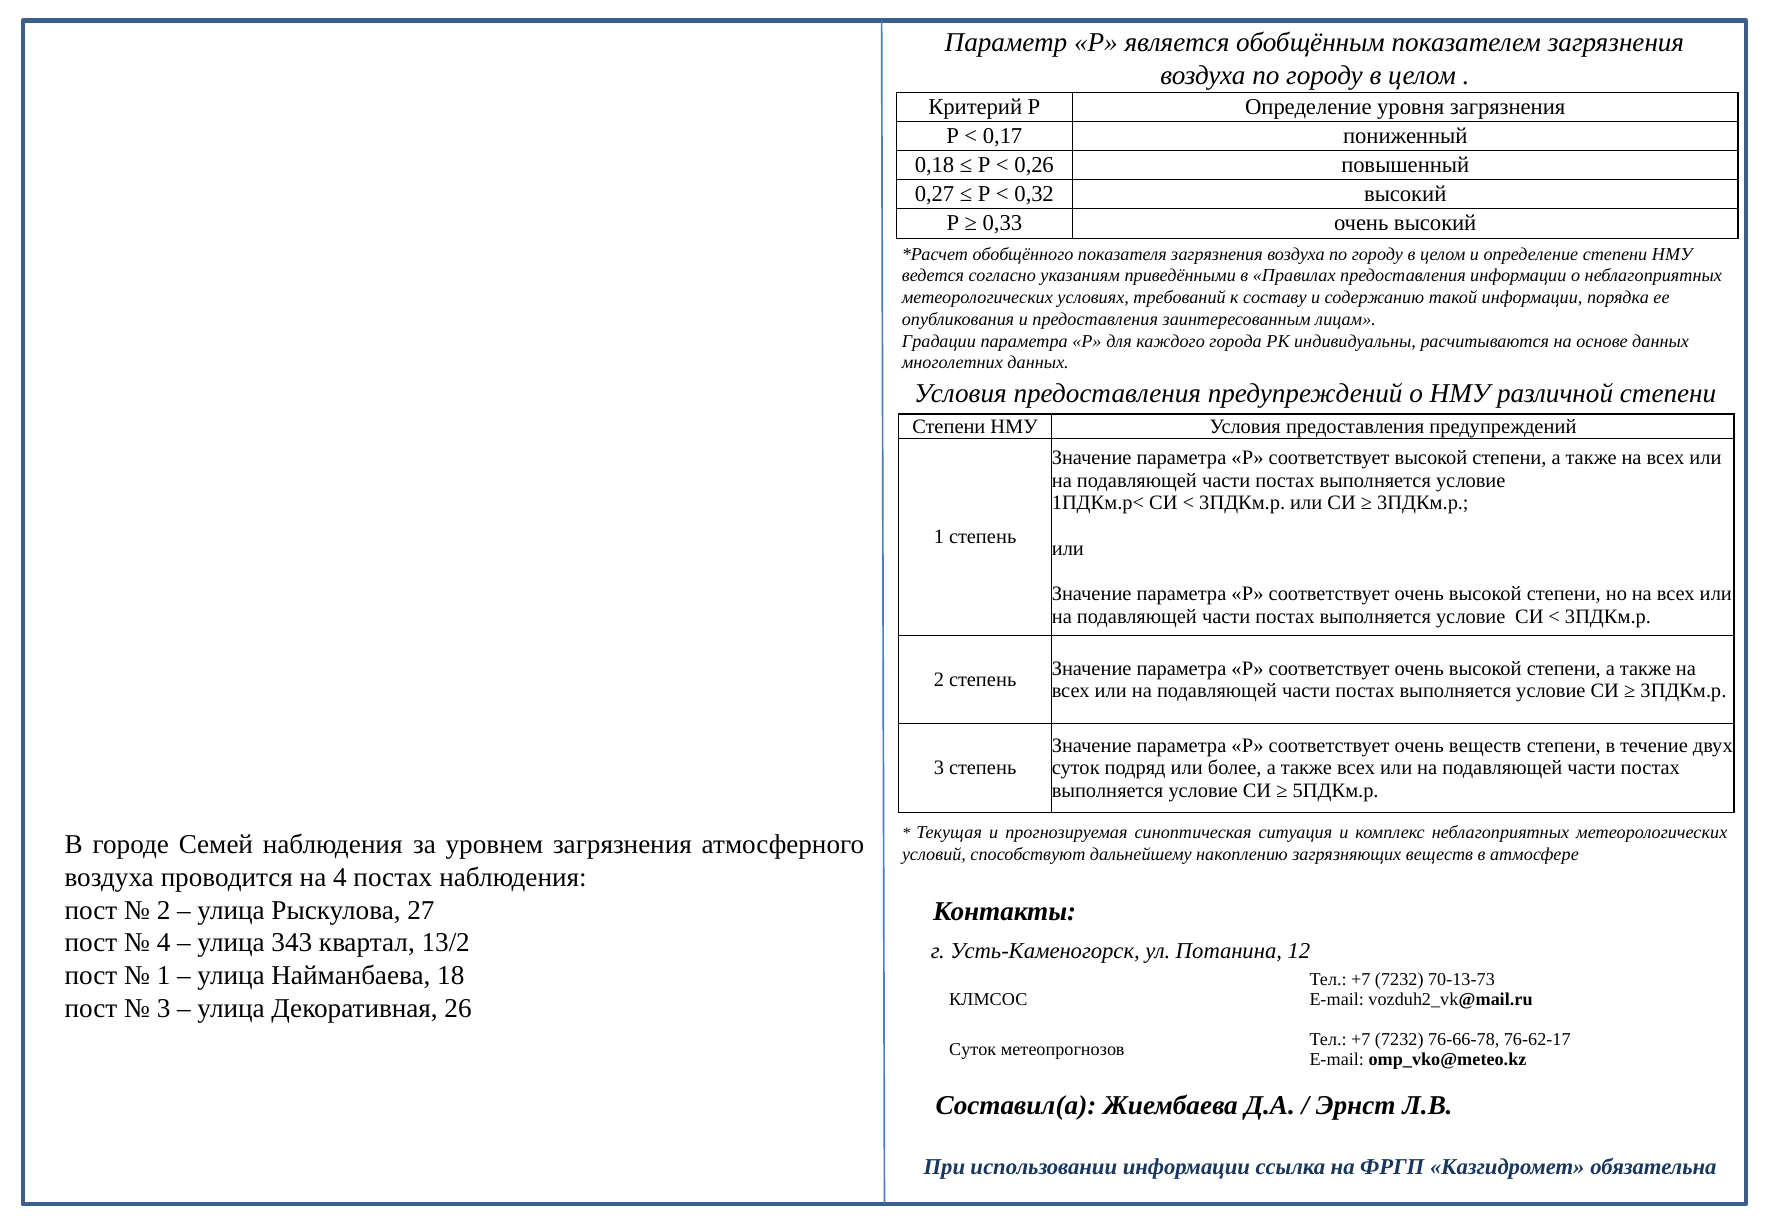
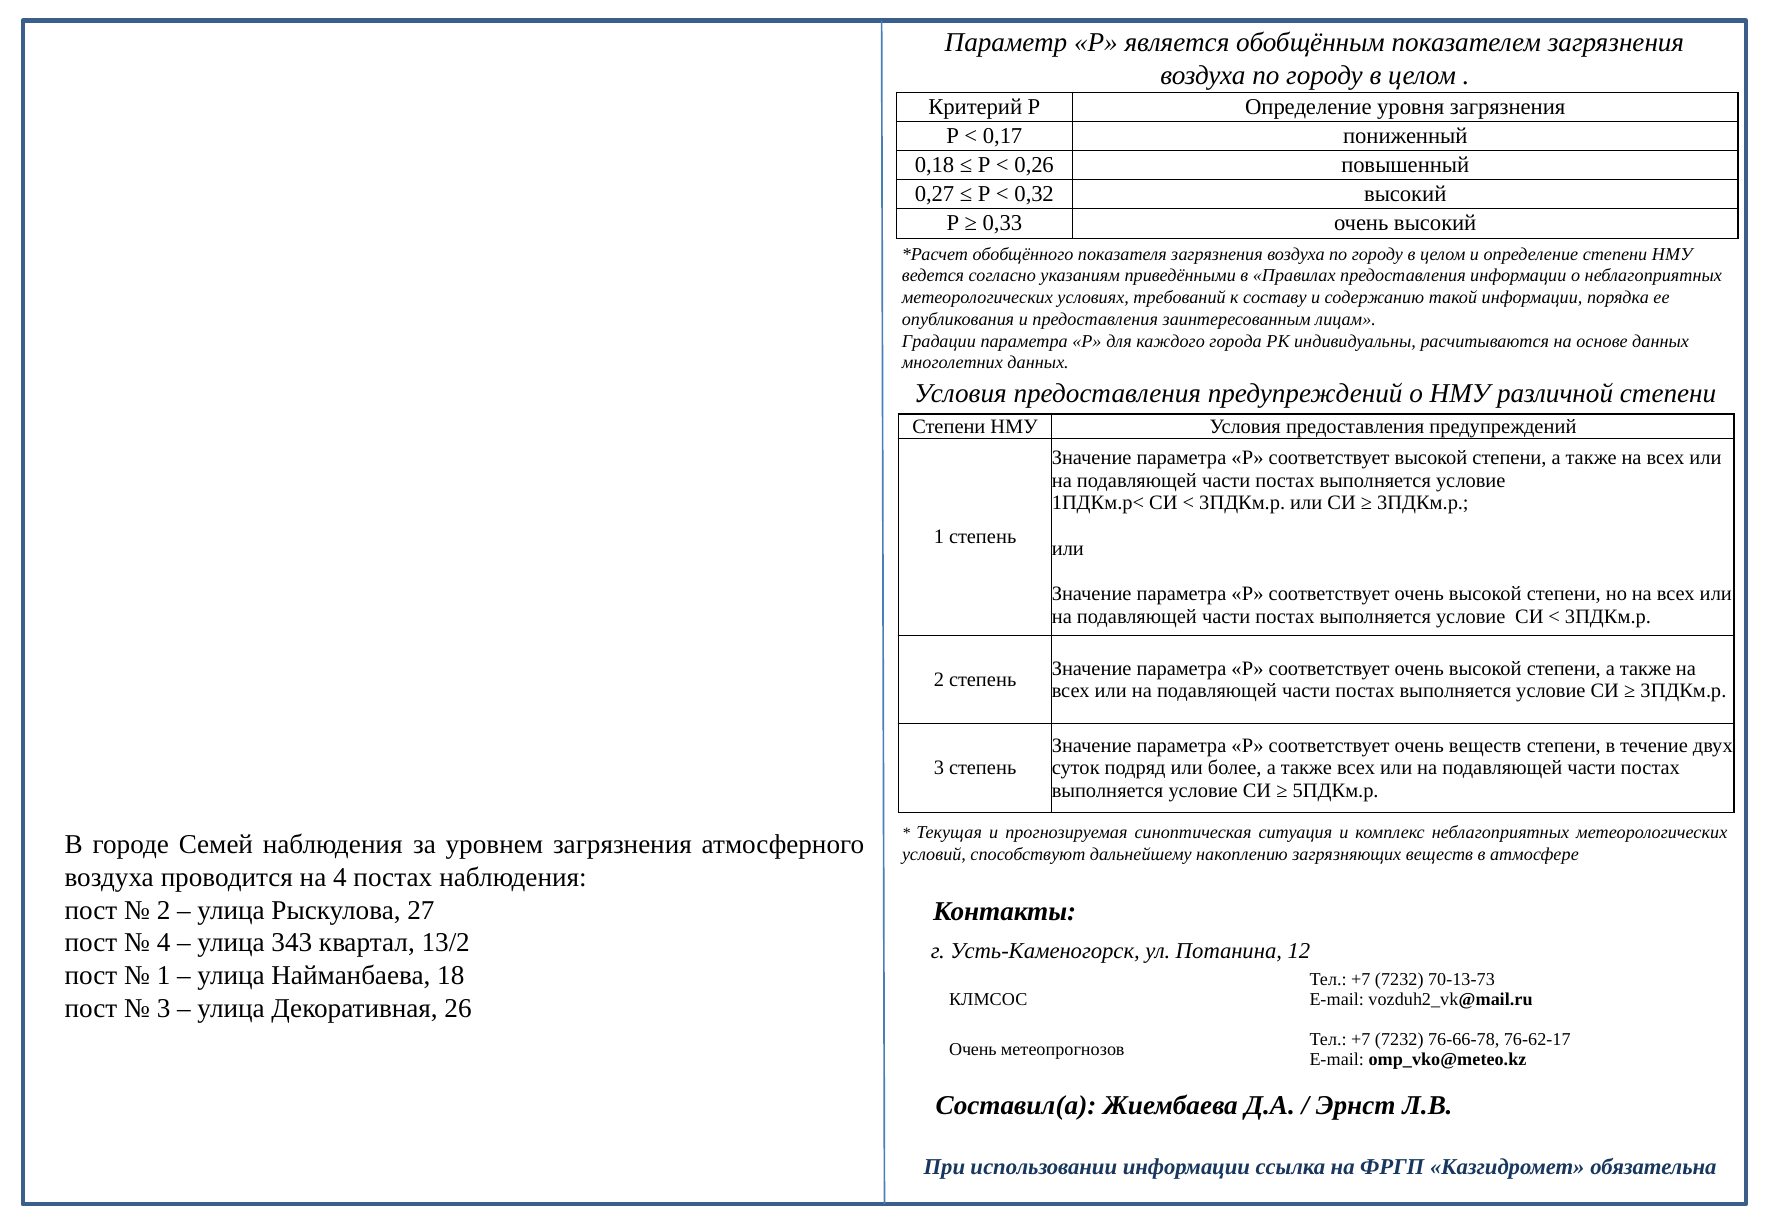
Суток: Суток -> Очень (973, 1049)
